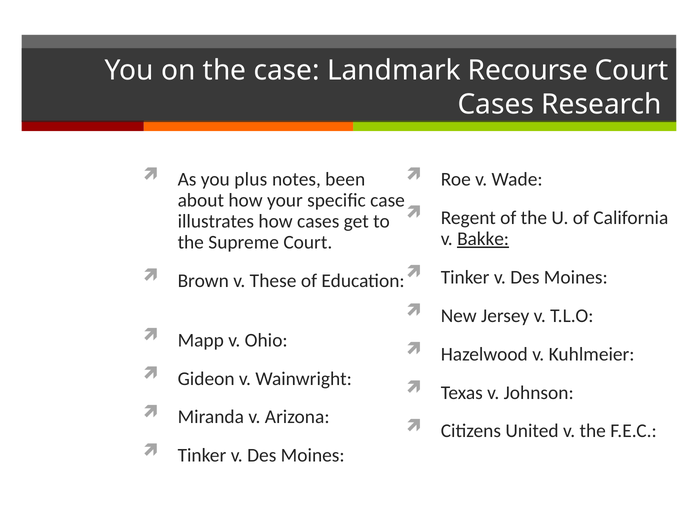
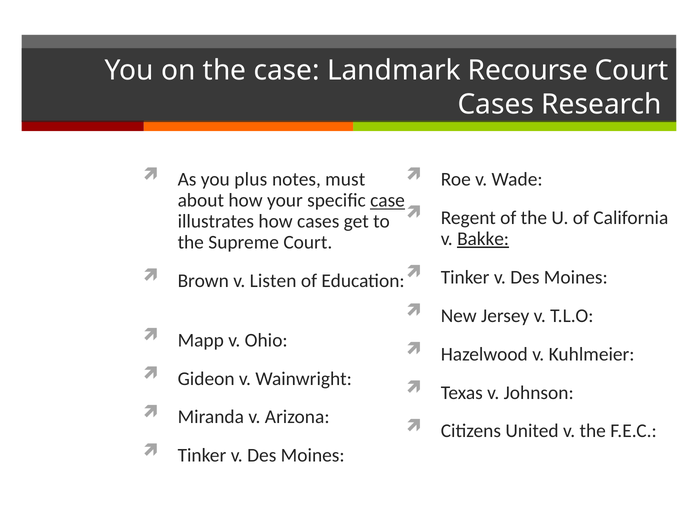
been: been -> must (345, 179)
case underline: none -> present (388, 200)
These: These -> Listen (273, 281)
